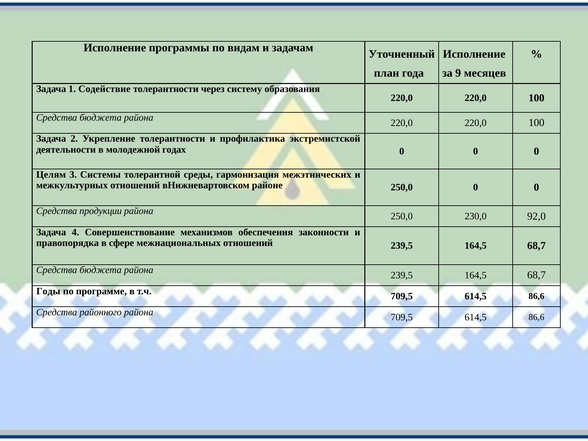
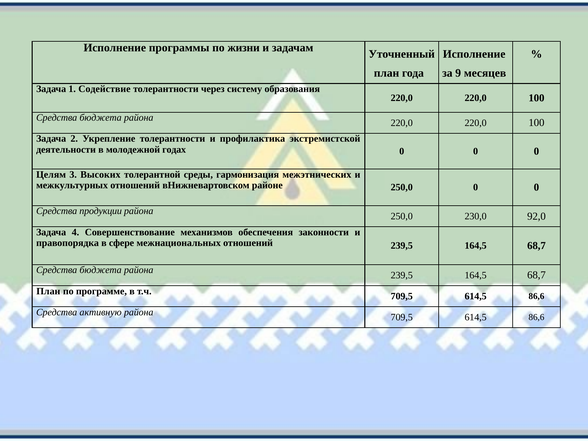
видам: видам -> жизни (244, 48)
Системы: Системы -> Высоких (100, 175)
Годы: Годы -> План (48, 291)
районного: районного -> активную (101, 312)
